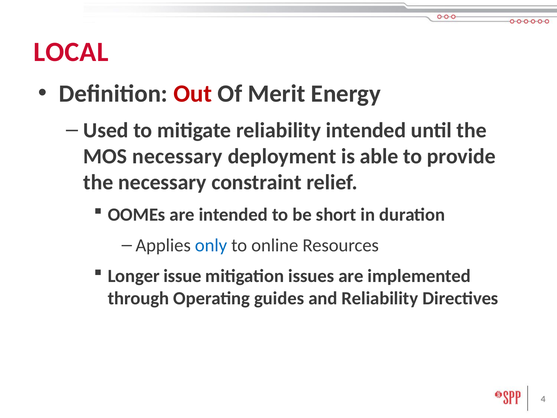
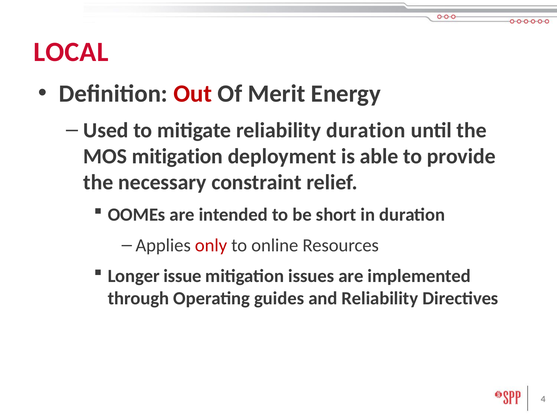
reliability intended: intended -> duration (366, 130)
MOS necessary: necessary -> mitigation (177, 156)
only colour: blue -> red (211, 245)
